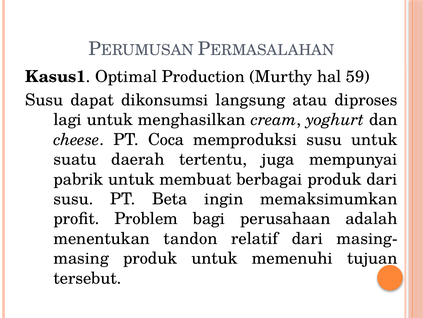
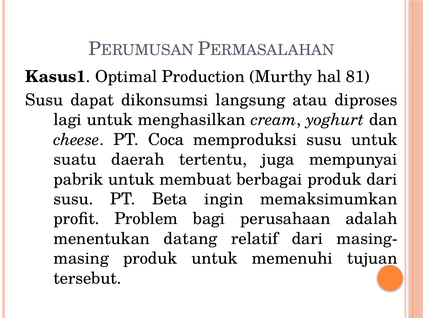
59: 59 -> 81 (358, 77)
tandon: tandon -> datang (191, 238)
